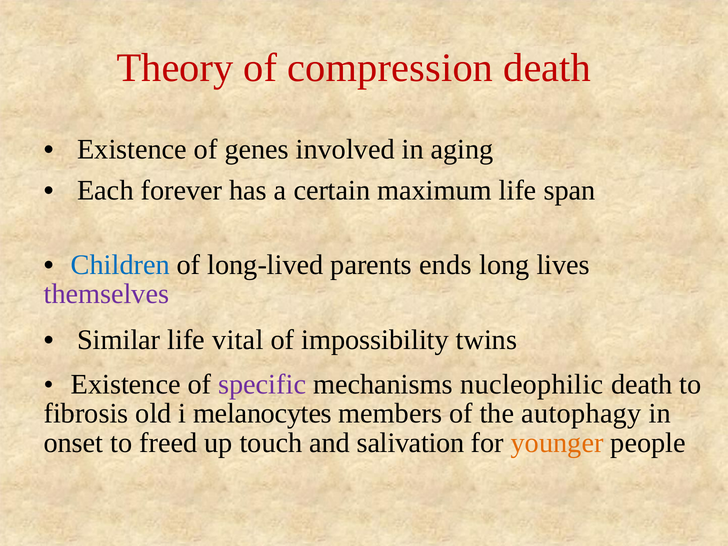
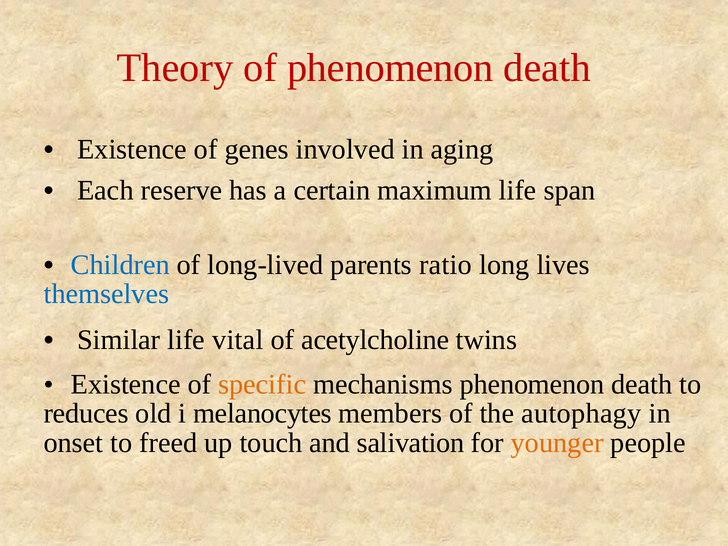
of compression: compression -> phenomenon (390, 68)
forever: forever -> reserve (181, 190)
ends: ends -> ratio (446, 265)
themselves colour: purple -> blue (106, 294)
impossibility: impossibility -> acetylcholine (375, 340)
specific colour: purple -> orange (262, 384)
mechanisms nucleophilic: nucleophilic -> phenomenon (532, 384)
fibrosis: fibrosis -> reduces (86, 414)
